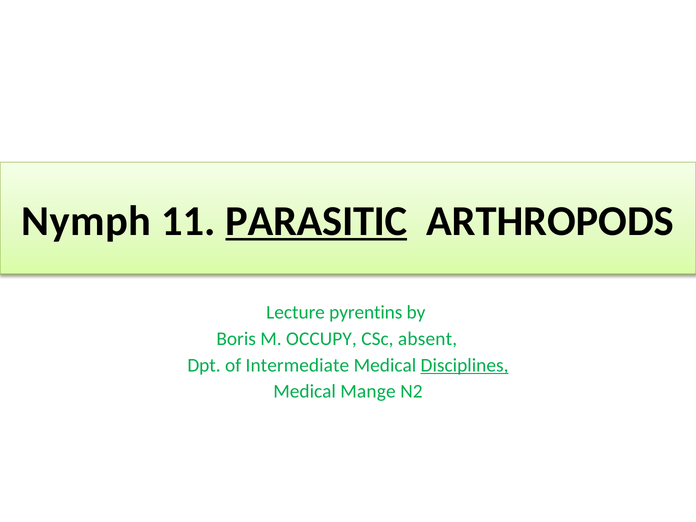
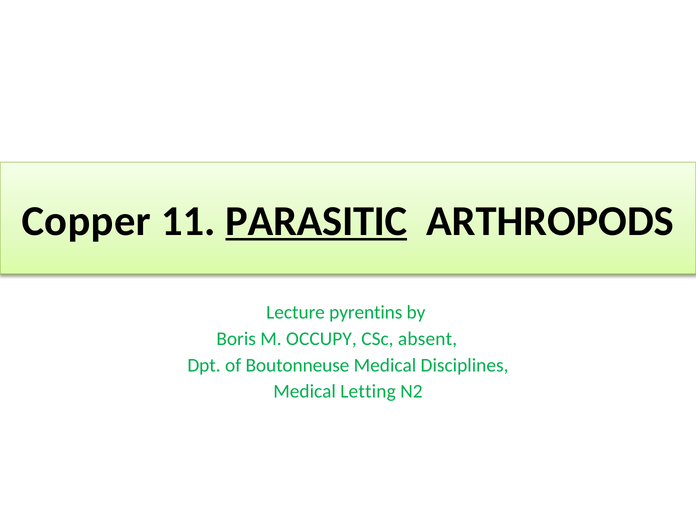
Nymph: Nymph -> Copper (86, 221)
Intermediate: Intermediate -> Boutonneuse (297, 365)
Disciplines underline: present -> none (465, 365)
Mange: Mange -> Letting (368, 392)
